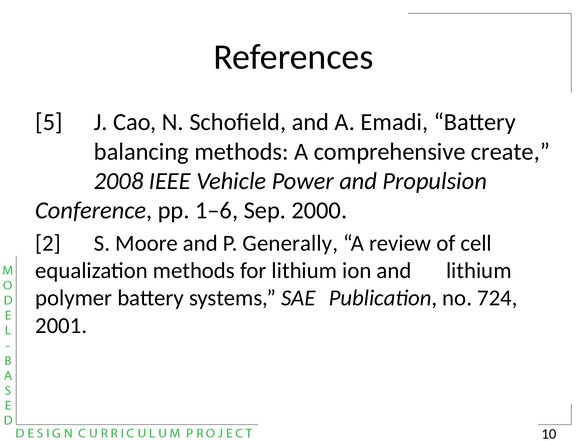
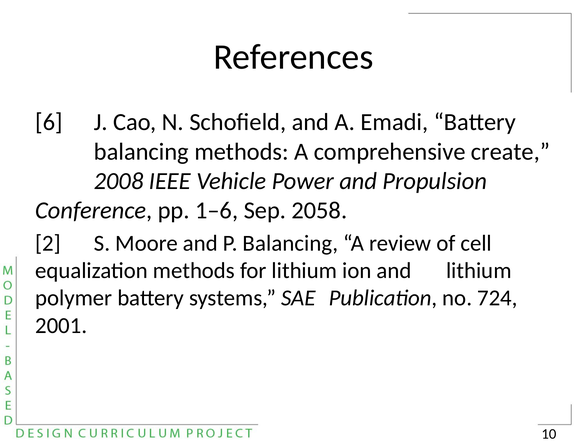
5: 5 -> 6 (49, 122)
2000: 2000 -> 2058 (319, 210)
P Generally: Generally -> Balancing (290, 243)
